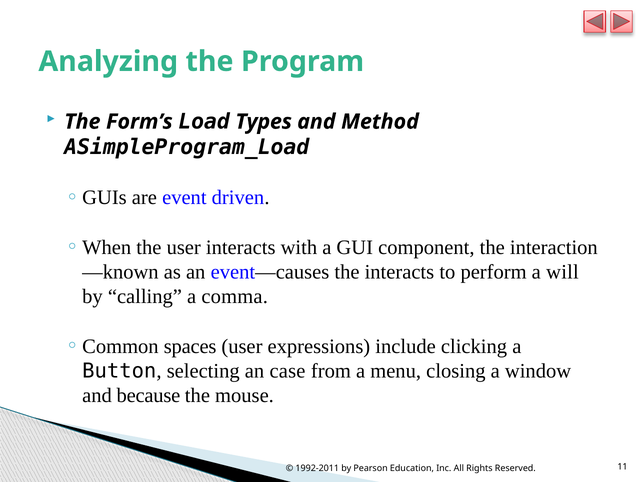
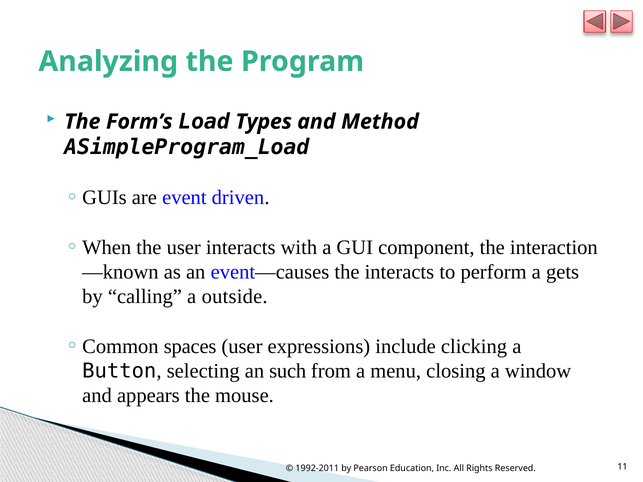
will: will -> gets (563, 272)
comma: comma -> outside (235, 297)
case: case -> such (288, 371)
because: because -> appears (148, 396)
